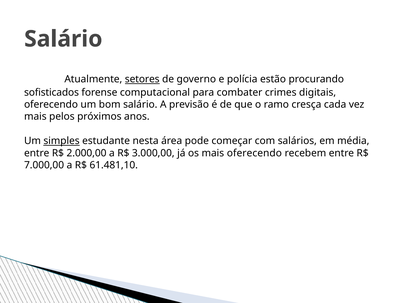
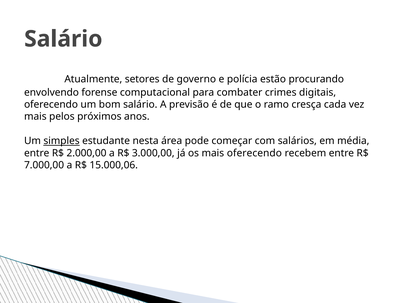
setores underline: present -> none (142, 79)
sofisticados: sofisticados -> envolvendo (51, 92)
61.481,10: 61.481,10 -> 15.000,06 (114, 165)
